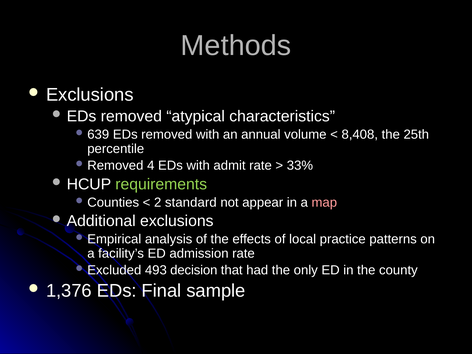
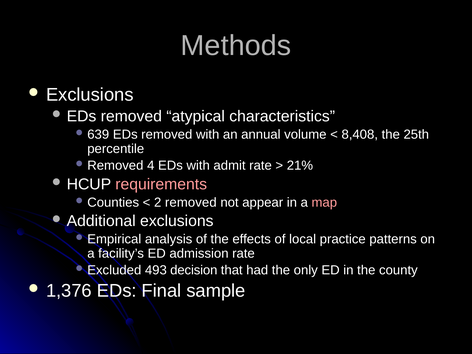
33%: 33% -> 21% (300, 165)
requirements colour: light green -> pink (161, 184)
2 standard: standard -> removed (191, 202)
